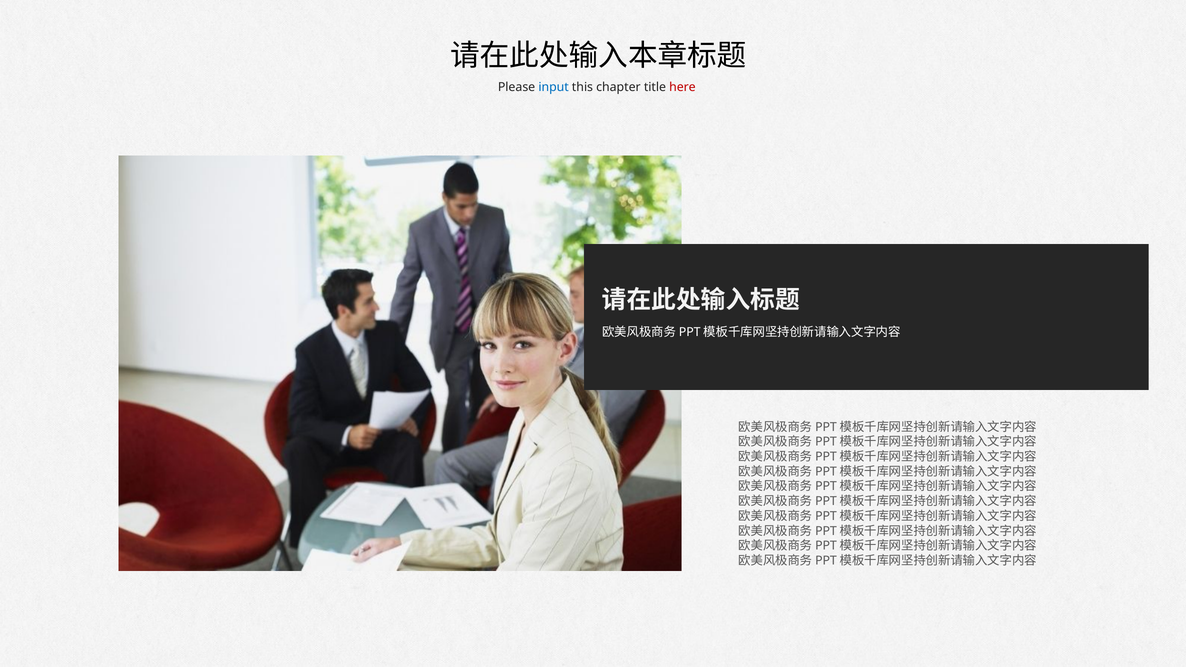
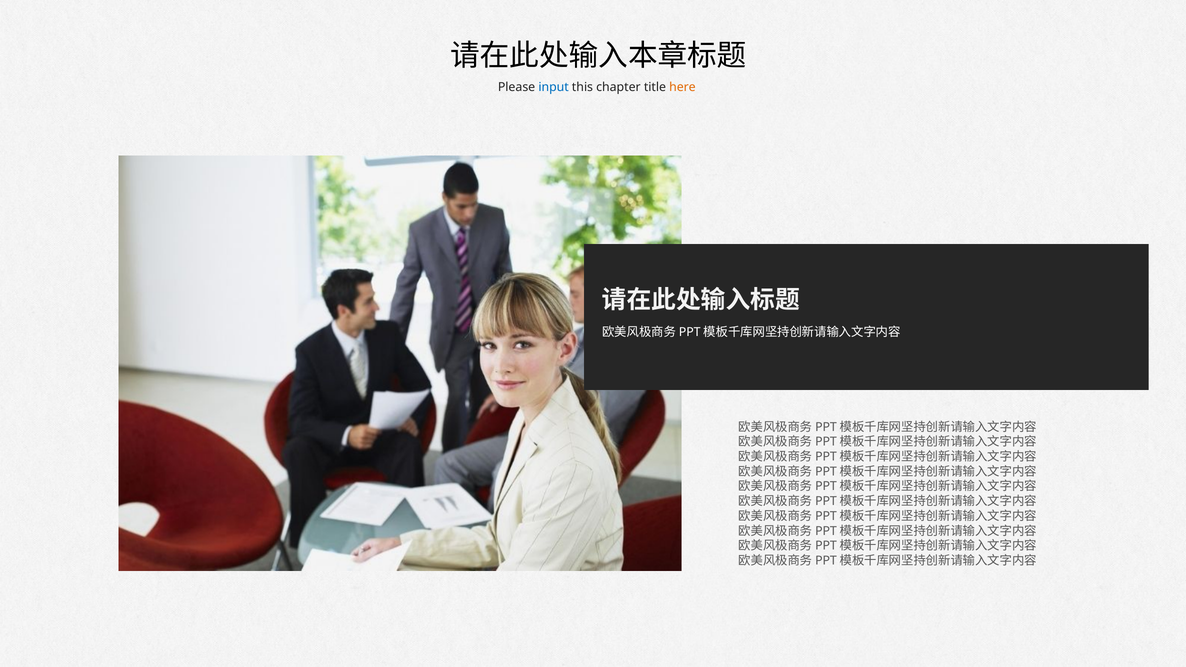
here colour: red -> orange (682, 87)
